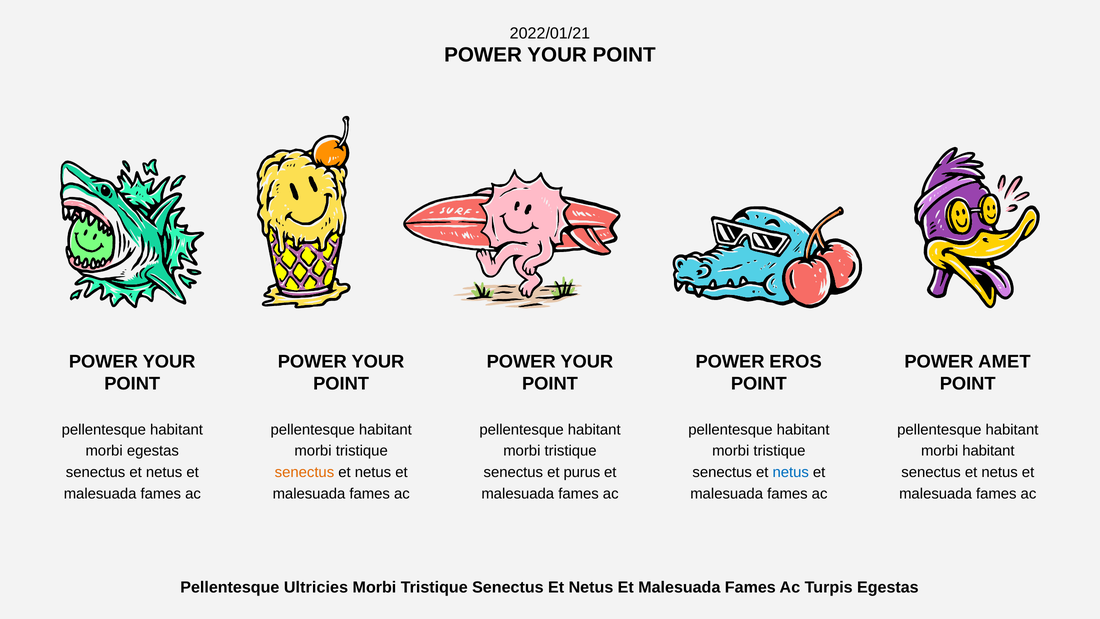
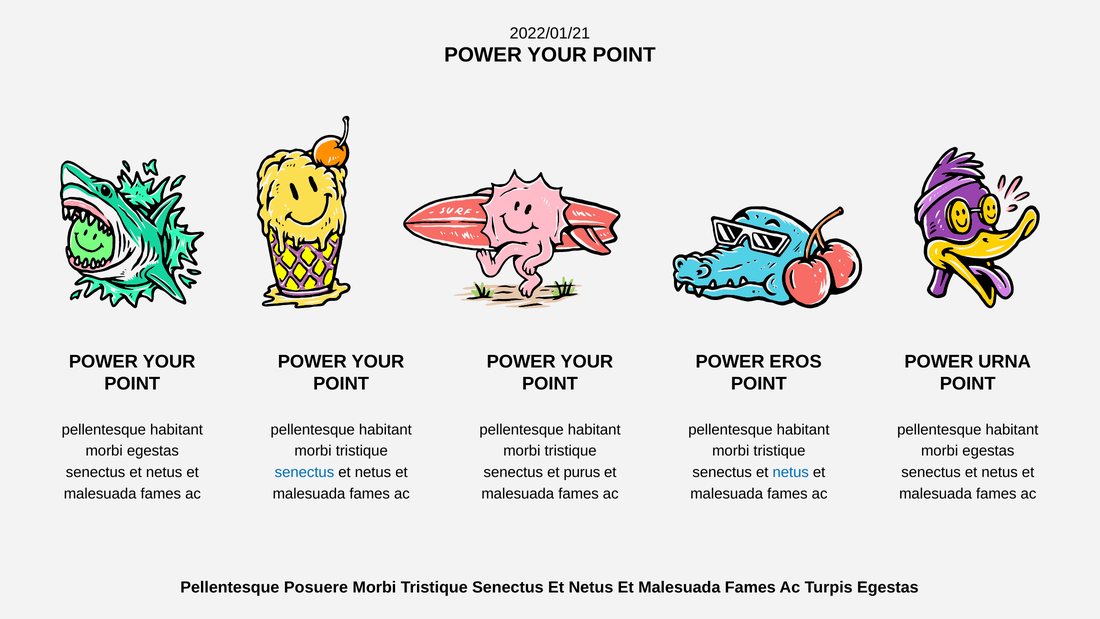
AMET: AMET -> URNA (1005, 361)
habitant: habitant -> egestas (988, 451)
senectus colour: orange -> blue (304, 472)
Ultricies: Ultricies -> Posuere (316, 587)
